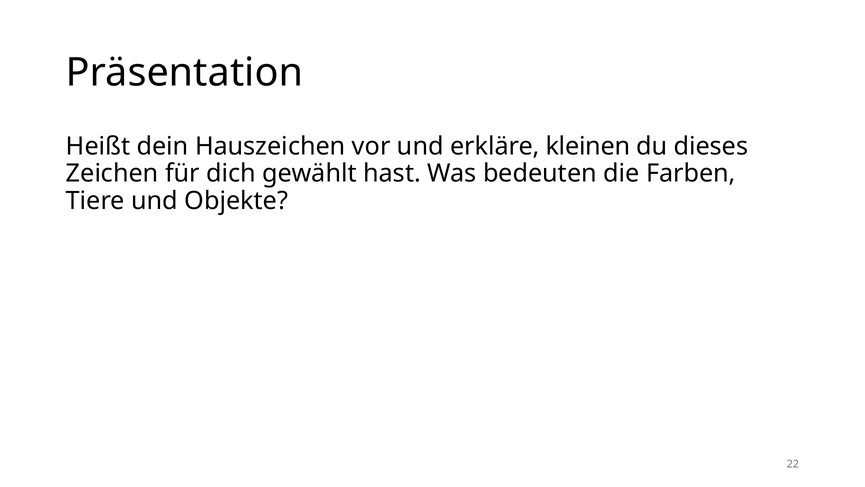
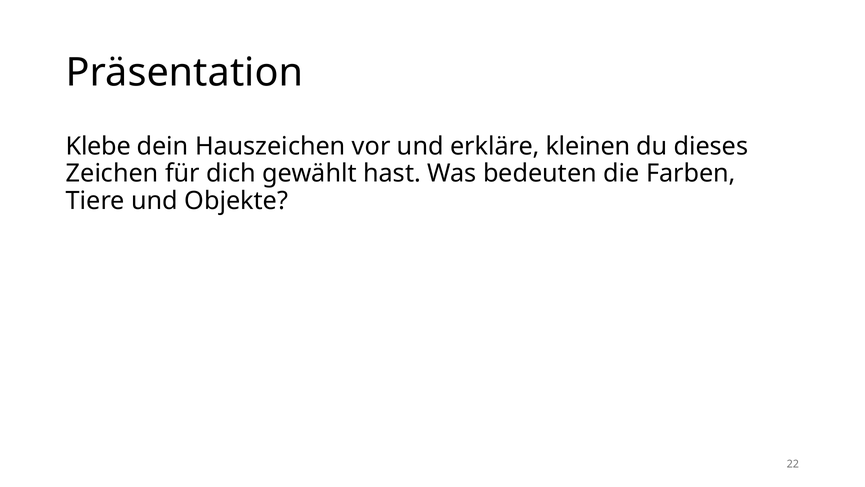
Heißt: Heißt -> Klebe (98, 146)
